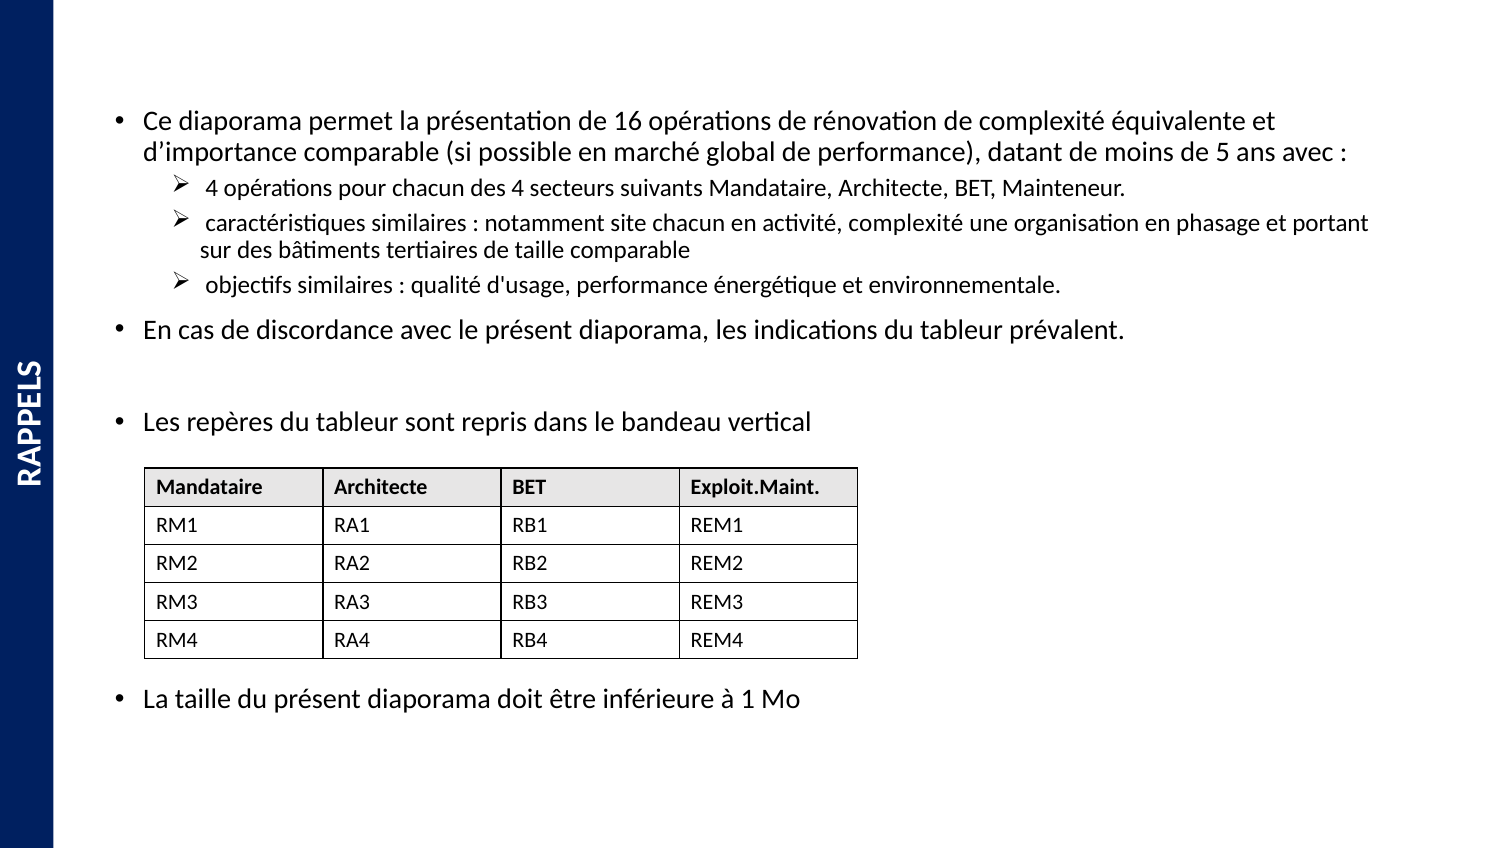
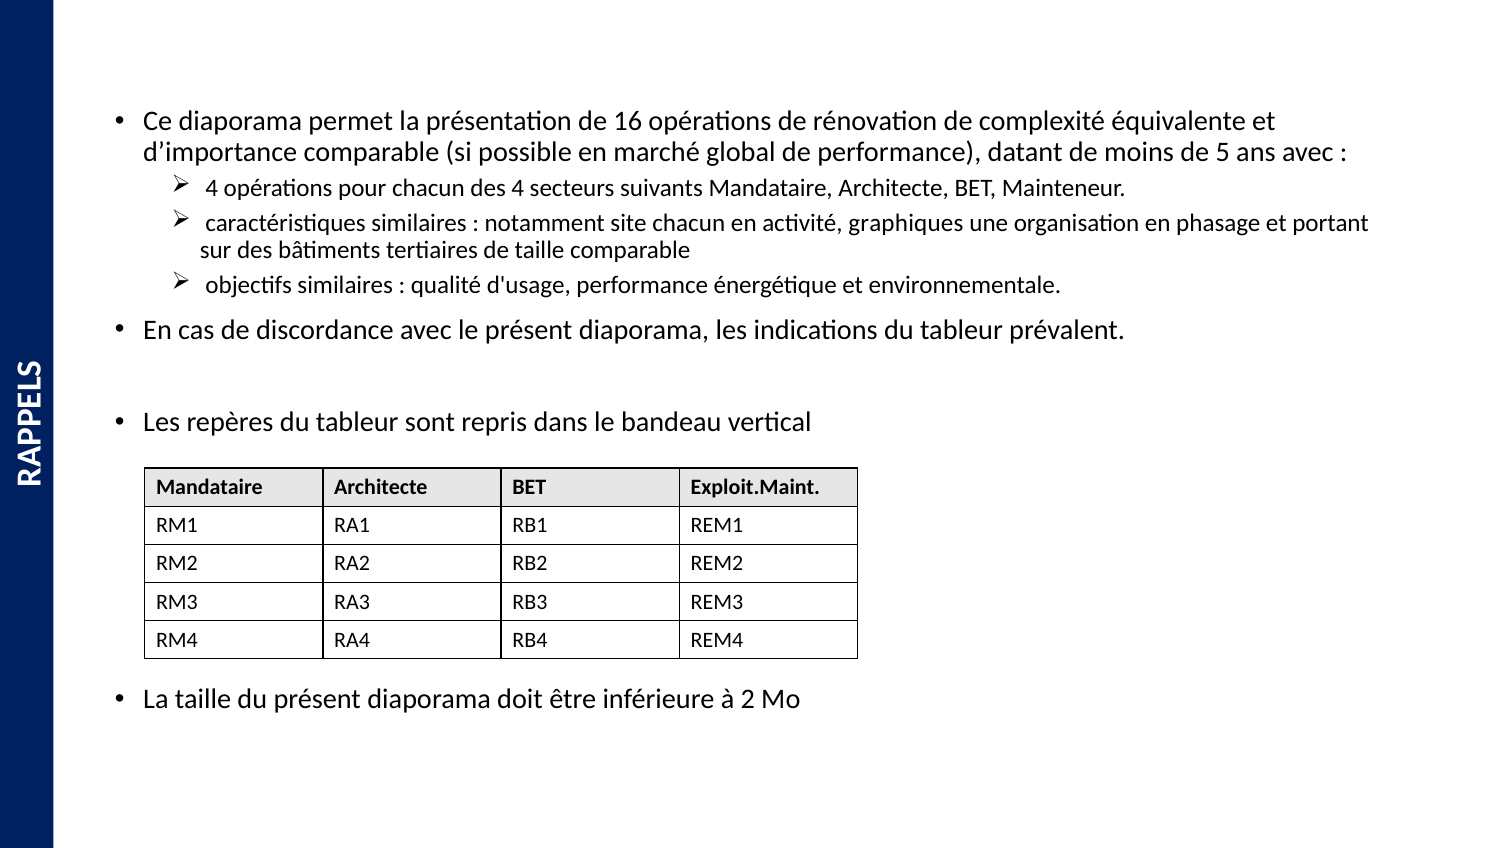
activité complexité: complexité -> graphiques (906, 223)
1: 1 -> 2 (748, 700)
